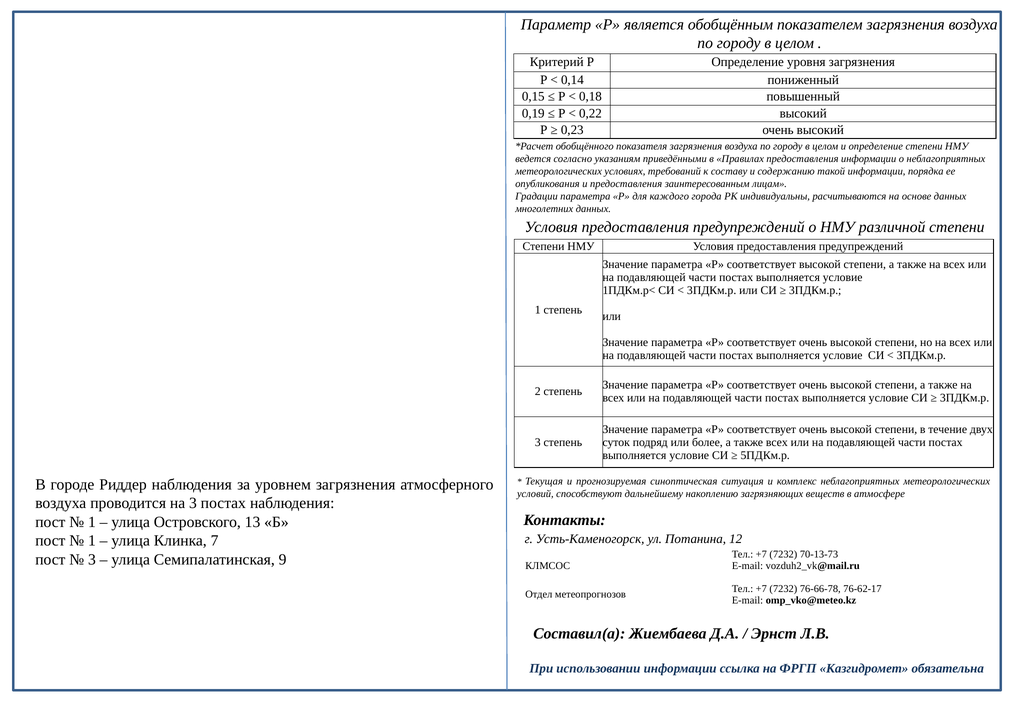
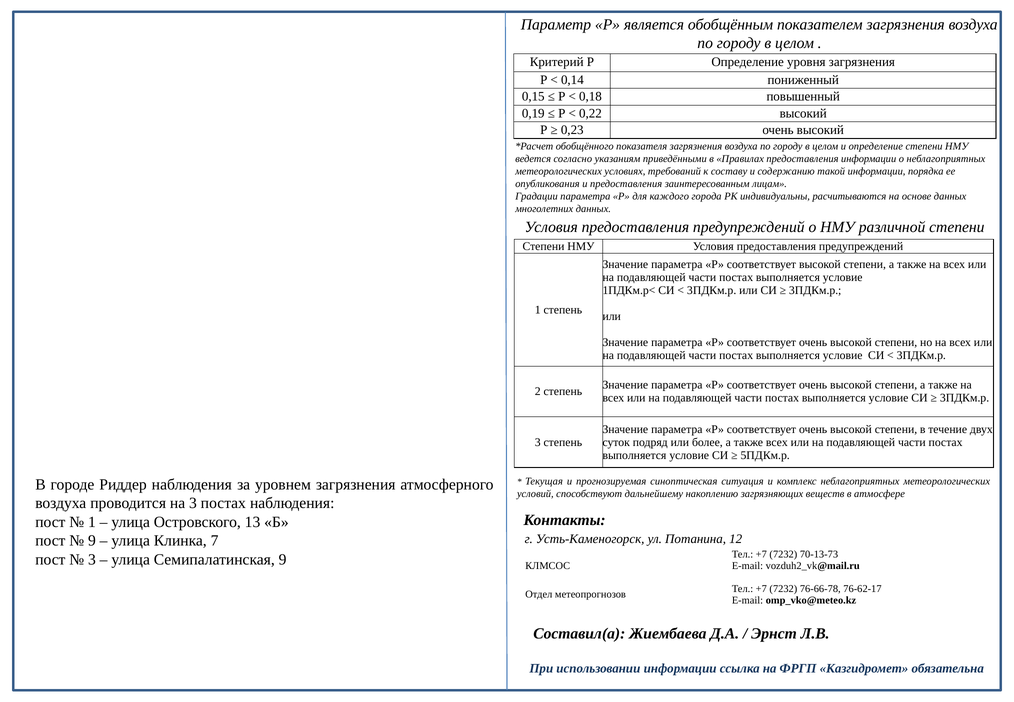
1: 1 -> 9 (92, 541)
